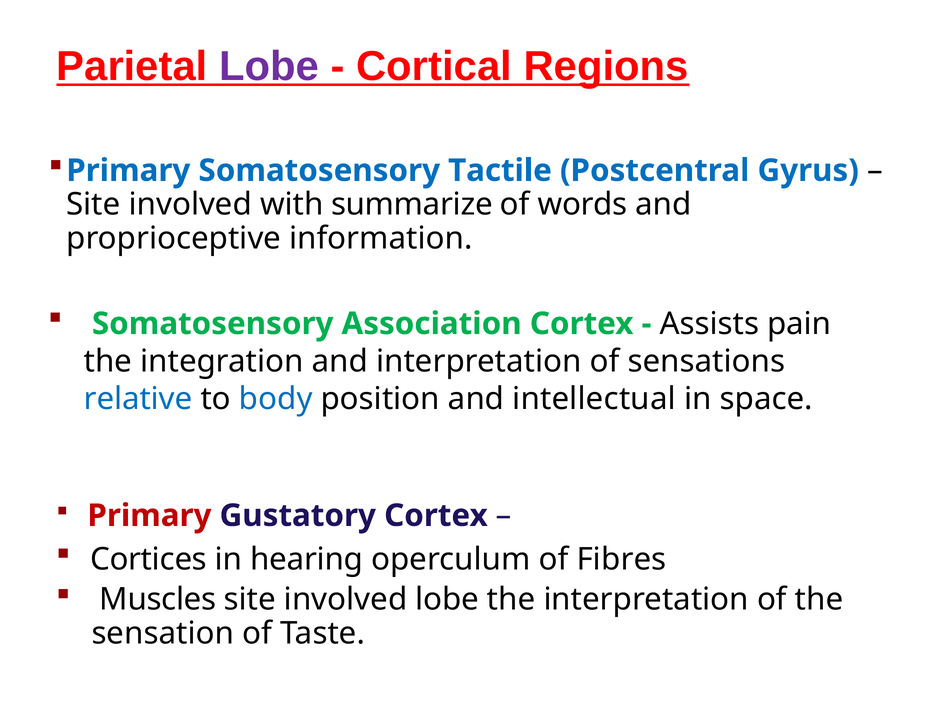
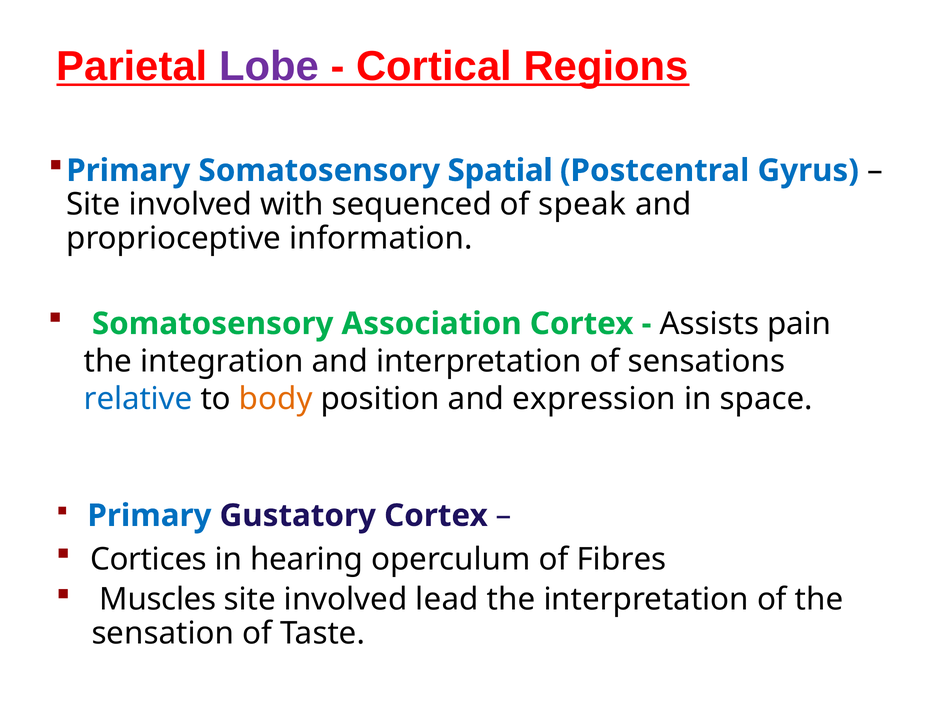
Tactile: Tactile -> Spatial (500, 170)
summarize: summarize -> sequenced (412, 204)
words: words -> speak (582, 204)
body colour: blue -> orange (276, 399)
intellectual: intellectual -> expression (594, 399)
Primary colour: red -> blue (149, 515)
involved lobe: lobe -> lead (447, 599)
